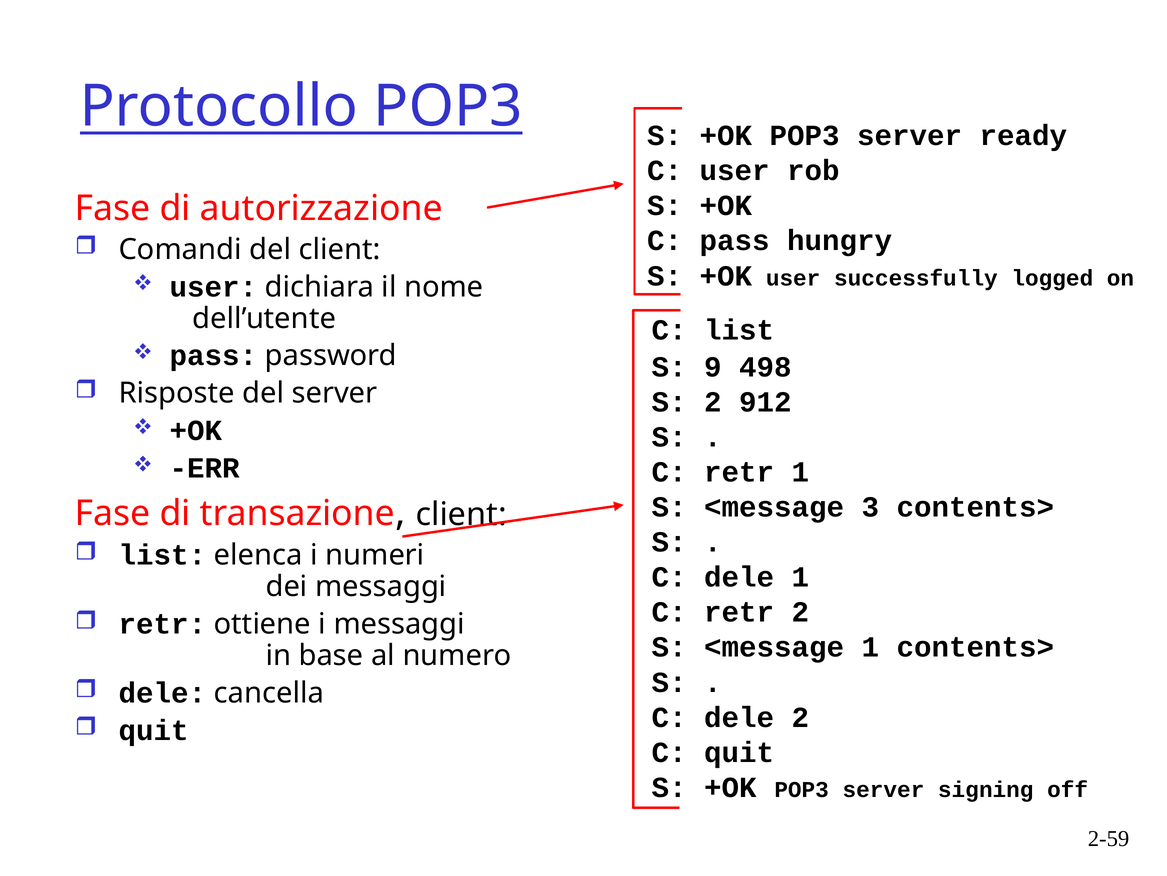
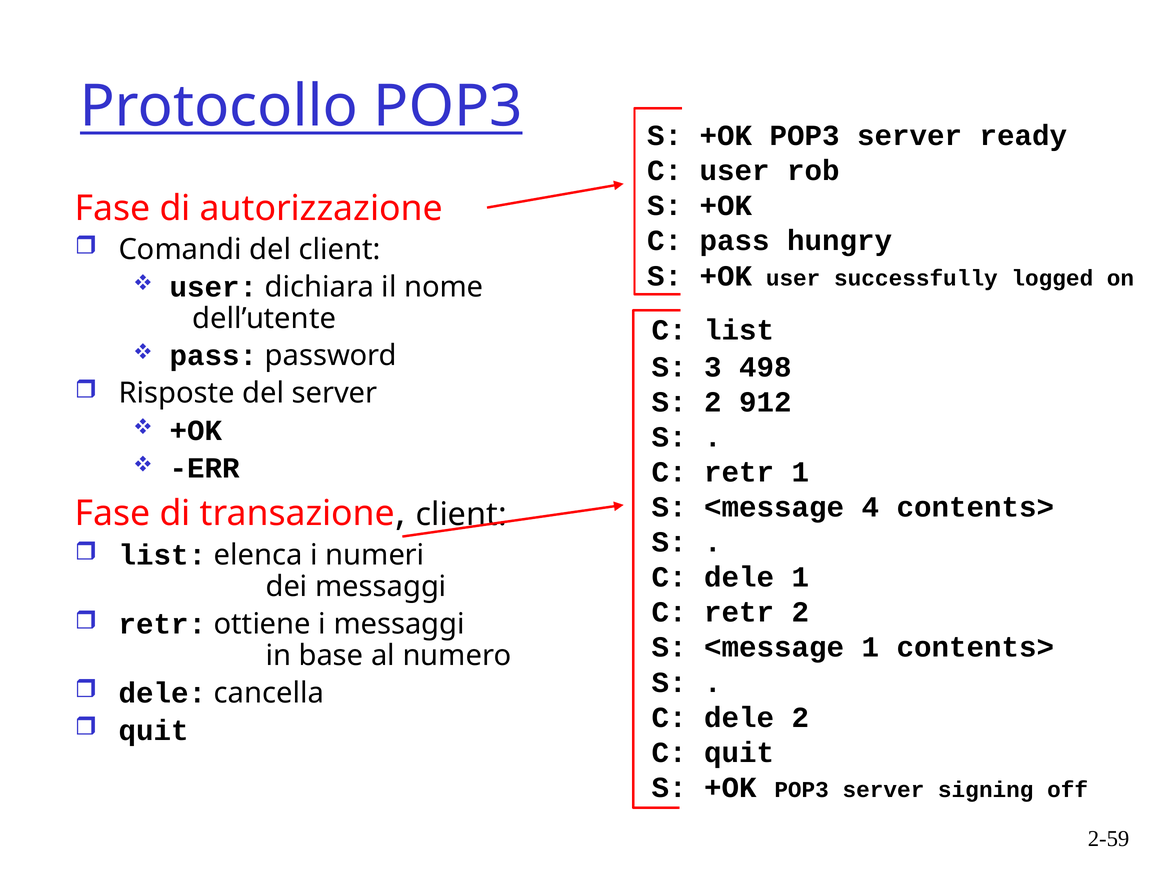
9: 9 -> 3 (713, 367)
3: 3 -> 4 (871, 507)
